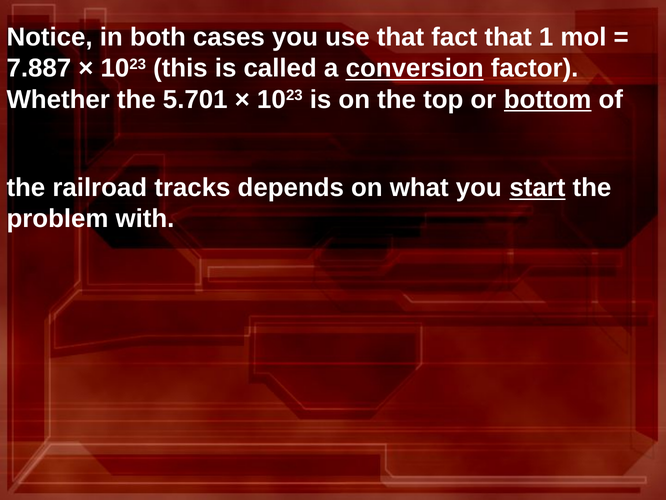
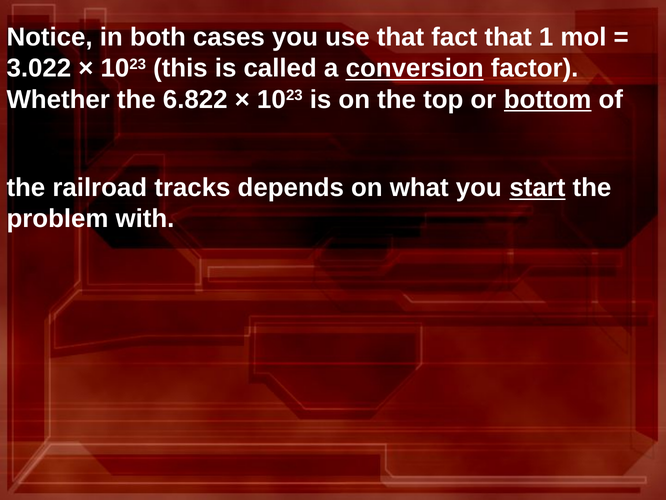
7.887: 7.887 -> 3.022 (39, 68)
5.701: 5.701 -> 6.822 (195, 99)
